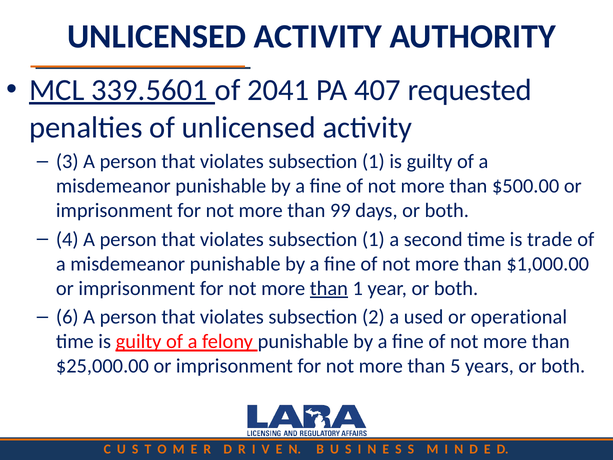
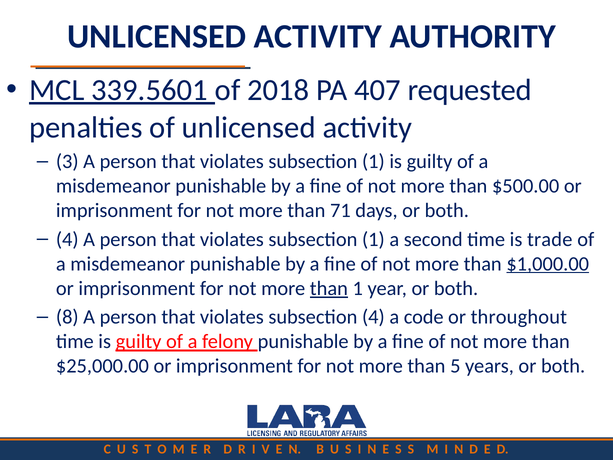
2041: 2041 -> 2018 (278, 90)
99: 99 -> 71 (340, 211)
$1,000.00 underline: none -> present (548, 264)
6: 6 -> 8 (67, 317)
subsection 2: 2 -> 4 (373, 317)
used: used -> code (424, 317)
operational: operational -> throughout (519, 317)
